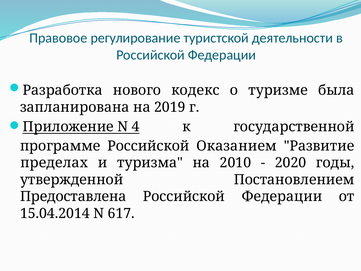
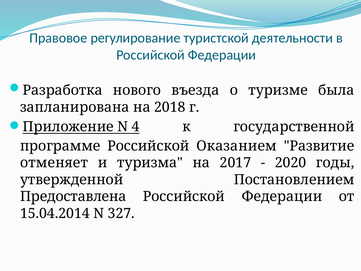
кодекс: кодекс -> въезда (195, 90)
2019: 2019 -> 2018 (170, 107)
пределах: пределах -> отменяет (54, 163)
2010: 2010 -> 2017 (235, 163)
617: 617 -> 327 (121, 213)
